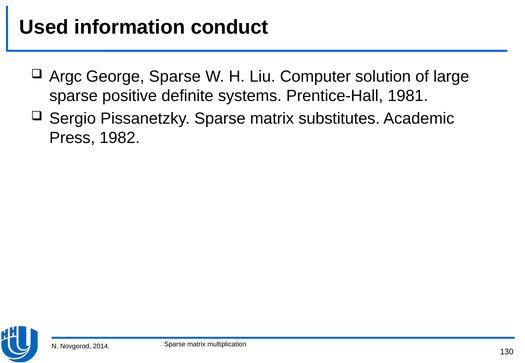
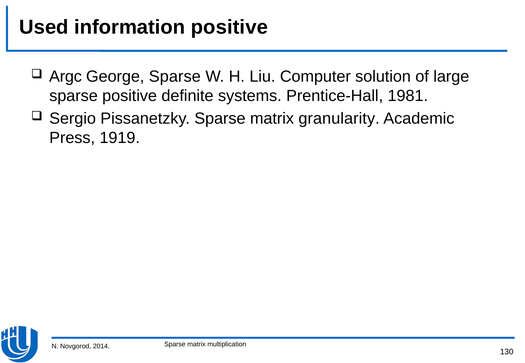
information conduct: conduct -> positive (229, 27)
substitutes: substitutes -> granularity (339, 119)
1982: 1982 -> 1919 (120, 138)
